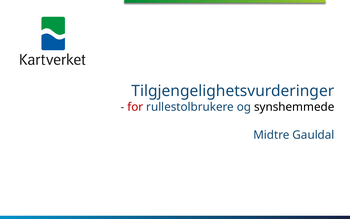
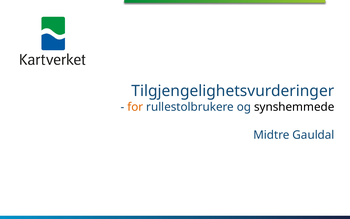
for colour: red -> orange (135, 107)
